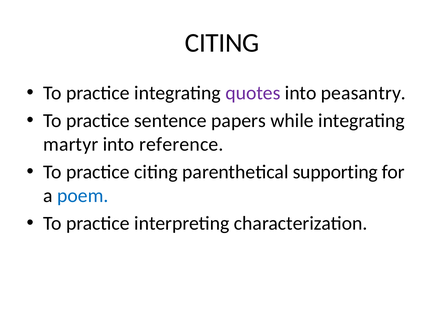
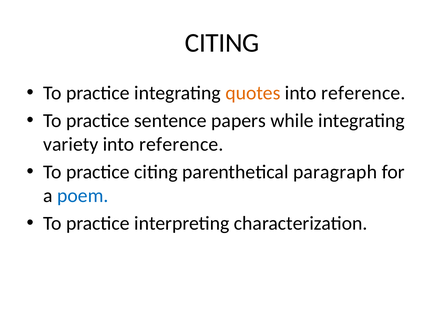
quotes colour: purple -> orange (253, 93)
peasantry: peasantry -> reference (363, 93)
martyr: martyr -> variety (71, 144)
supporting: supporting -> paragraph (335, 172)
